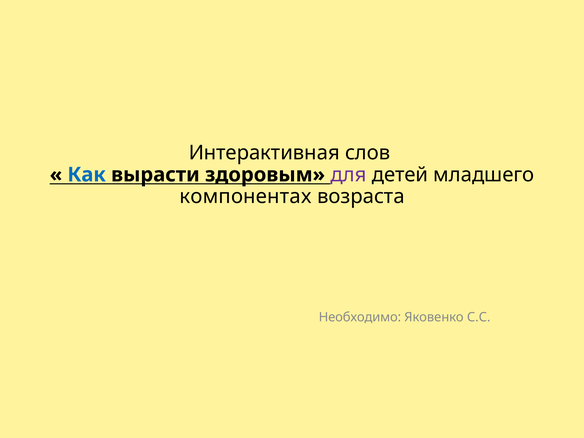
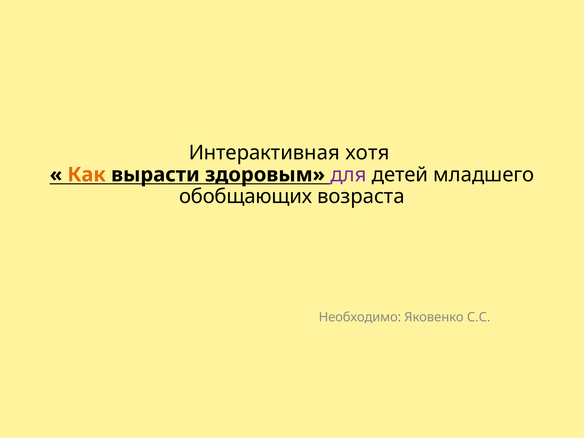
слов: слов -> хотя (367, 153)
Как colour: blue -> orange (87, 175)
компонентах: компонентах -> обобщающих (246, 197)
